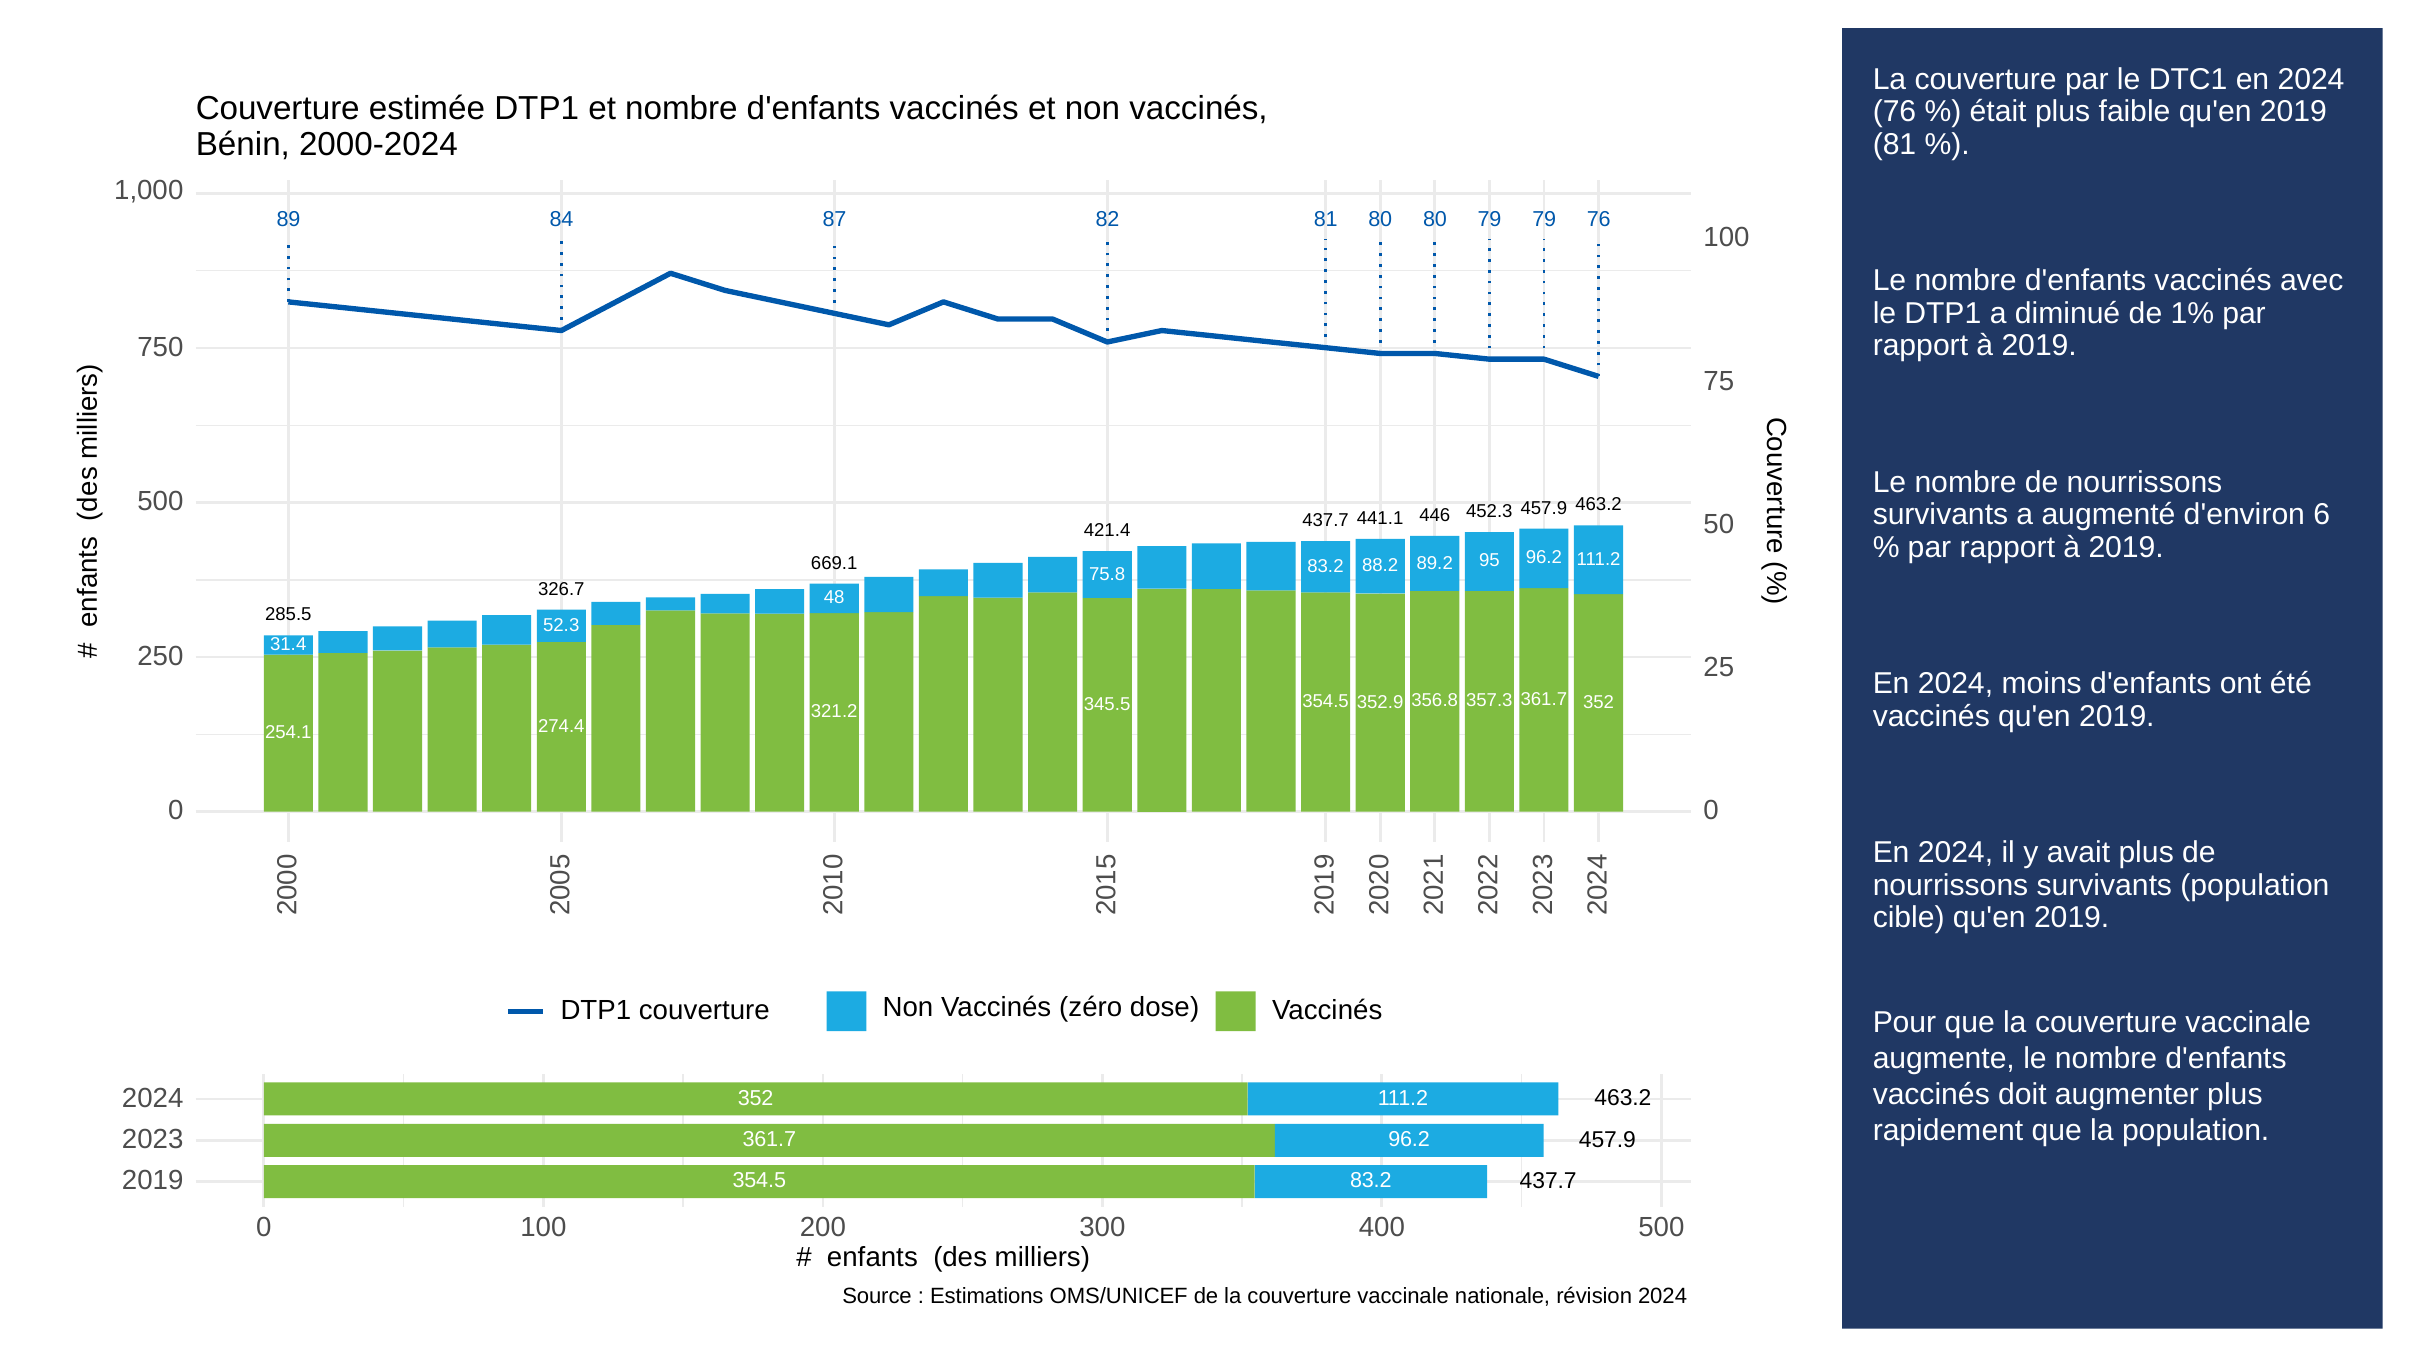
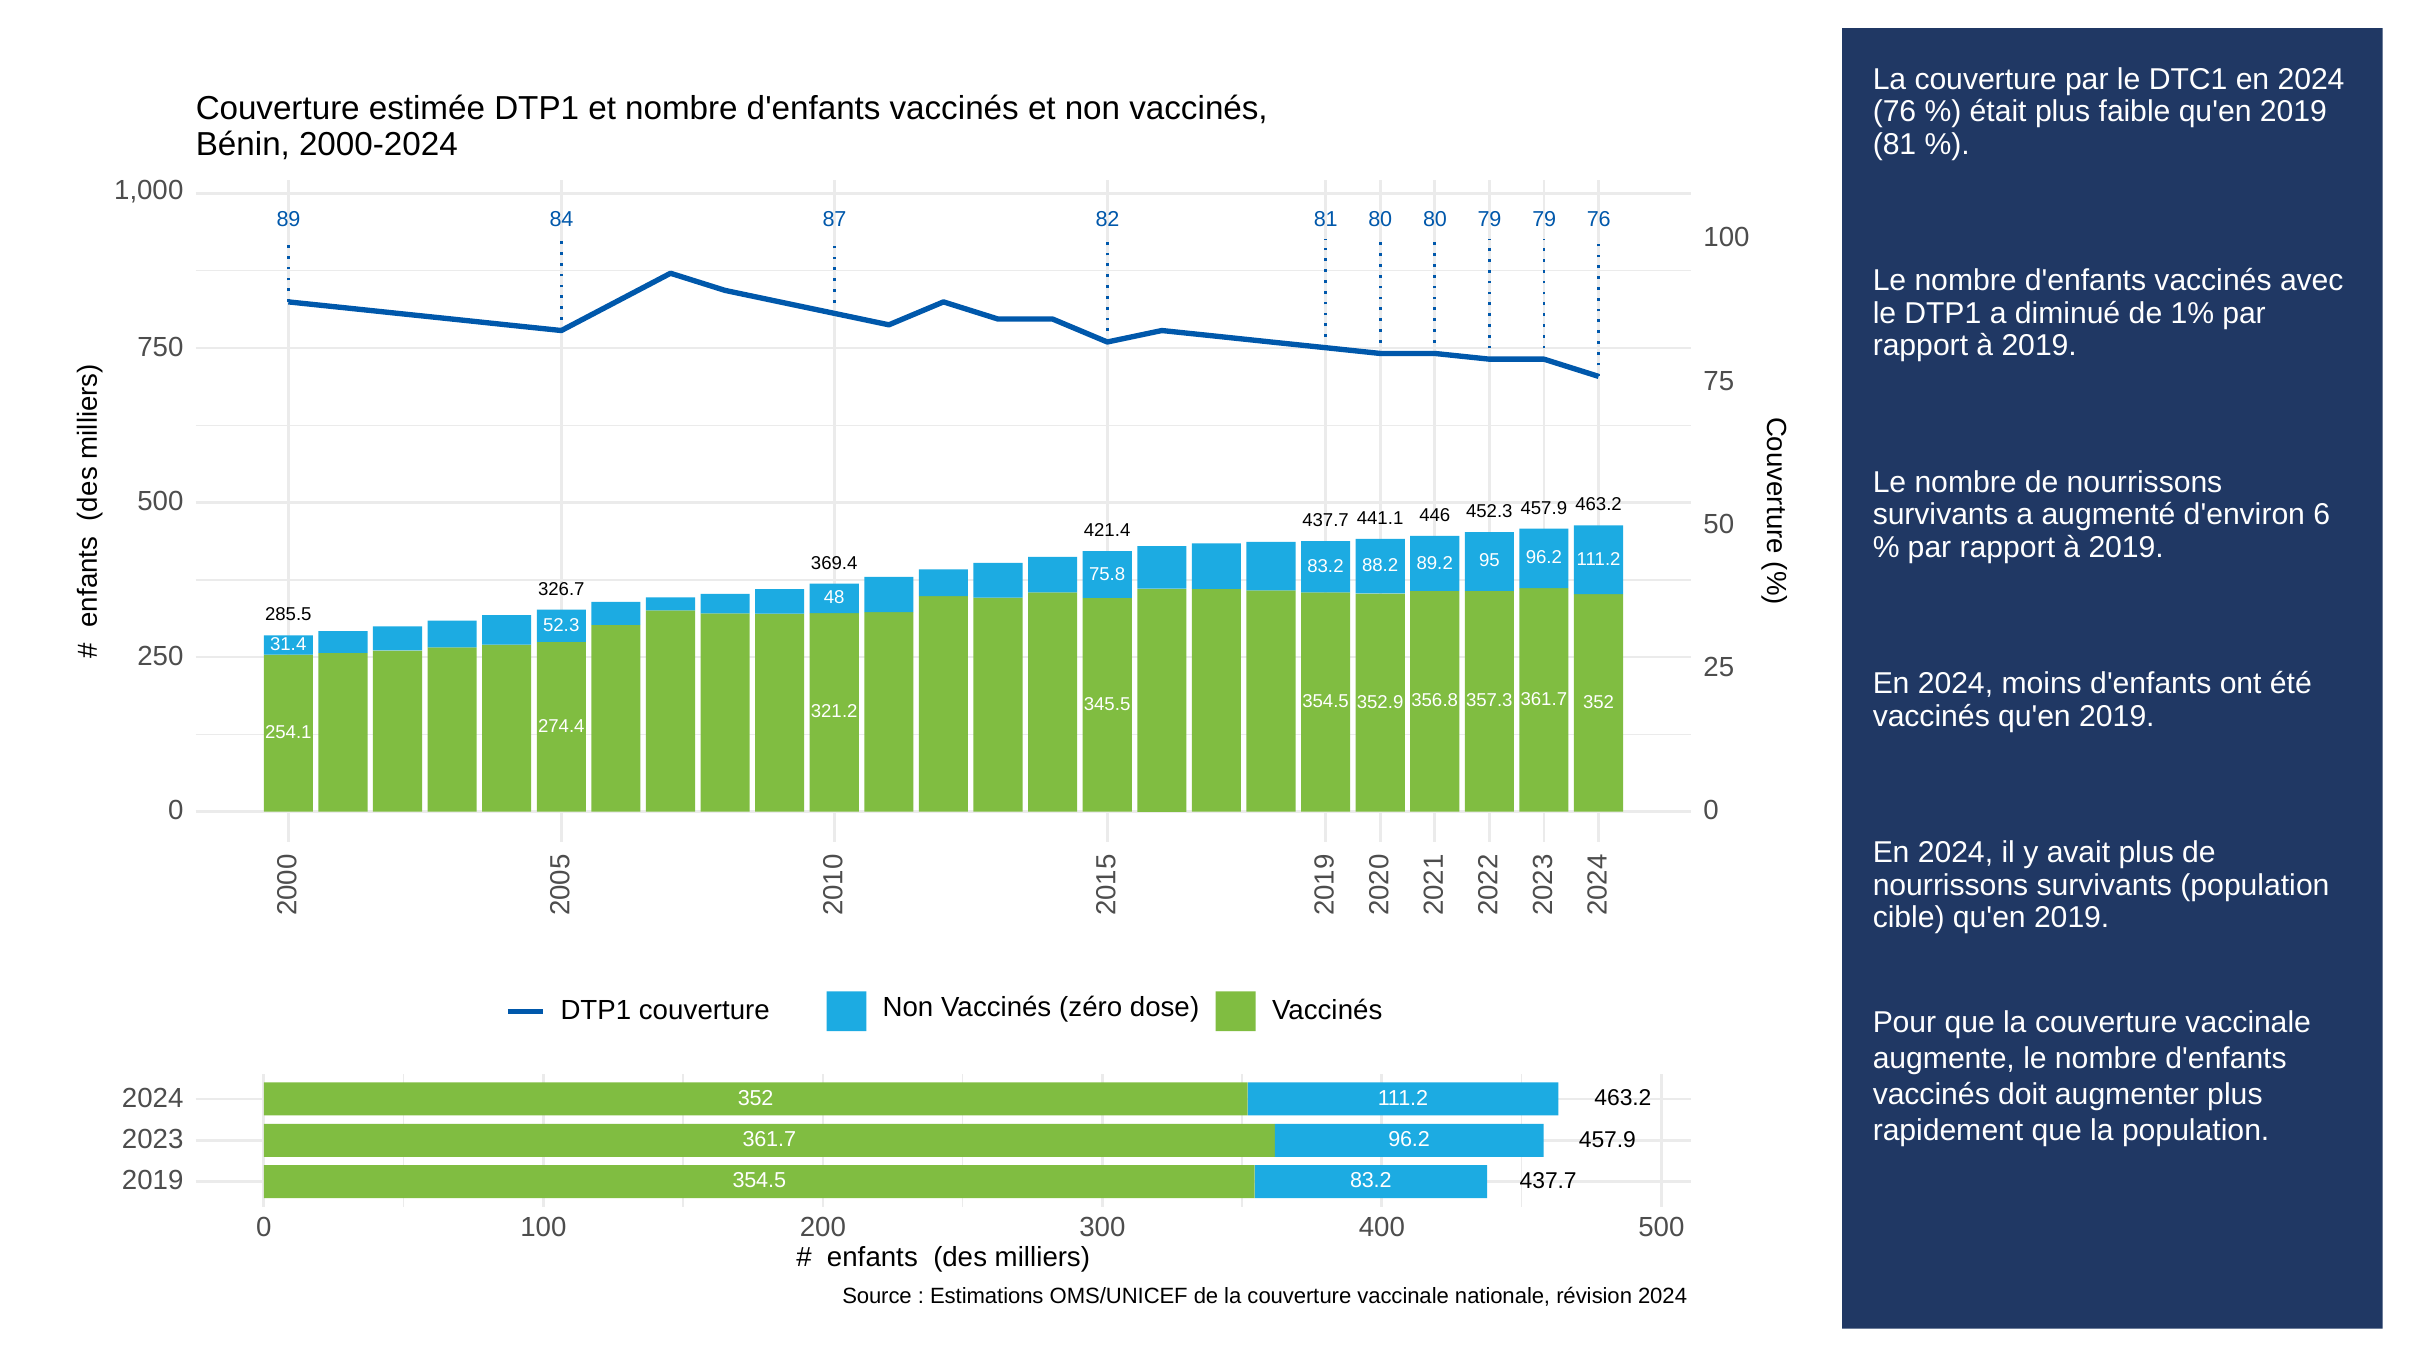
669.1: 669.1 -> 369.4 (834, 563)
